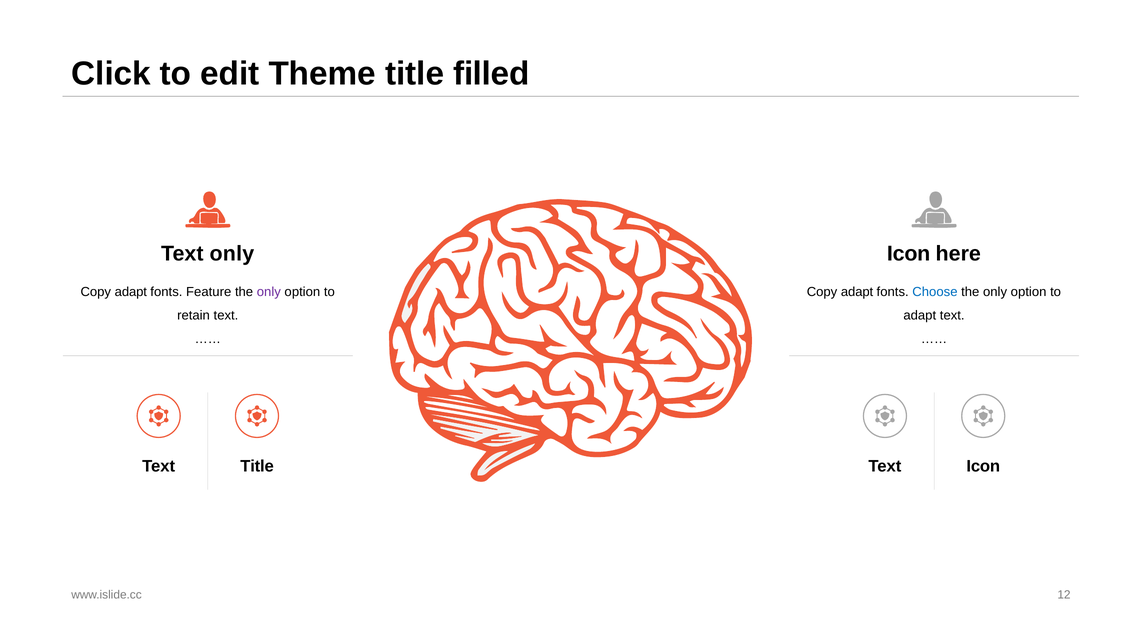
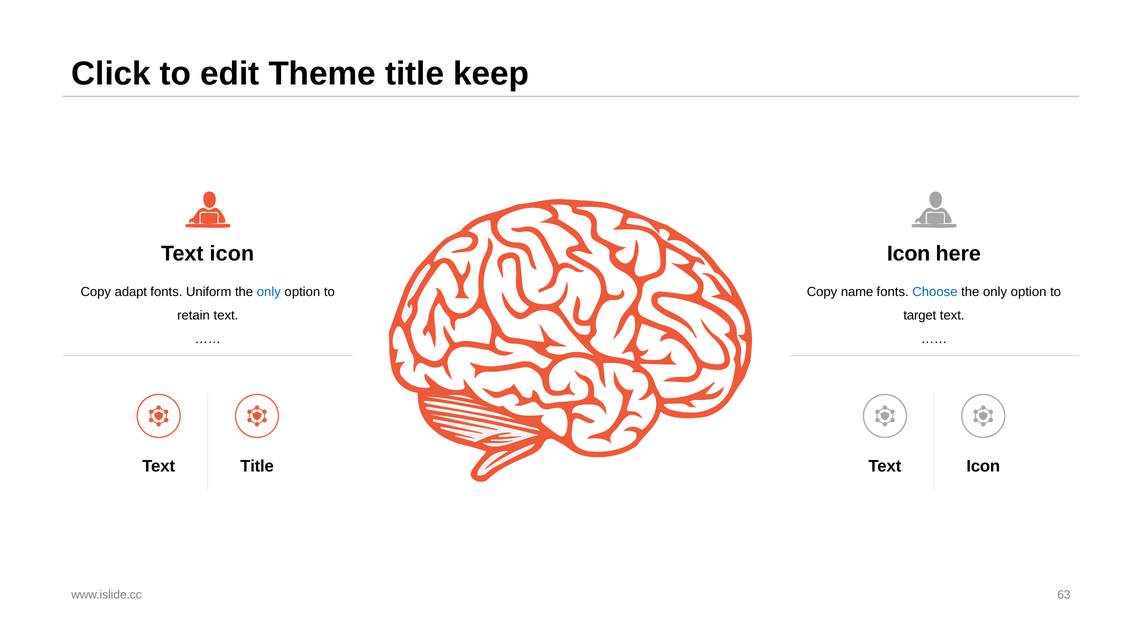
filled: filled -> keep (491, 74)
only: only -> icon (232, 254)
Feature: Feature -> Uniform (209, 292)
only colour: purple -> blue (269, 292)
adapt: adapt -> name (857, 292)
adapt: adapt -> target (920, 316)
12: 12 -> 63 (1064, 595)
